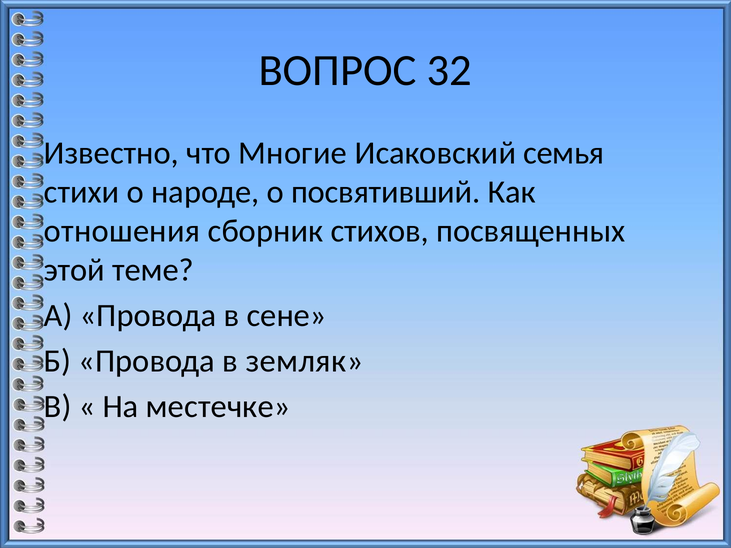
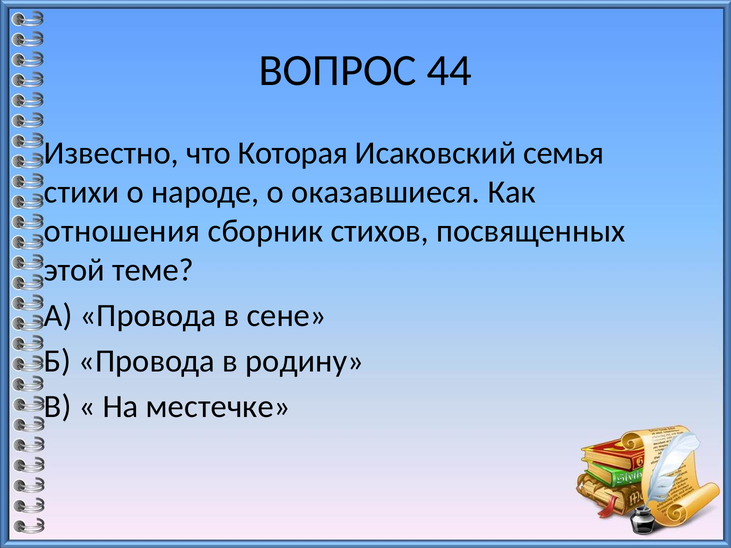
32: 32 -> 44 (449, 71)
Многие: Многие -> Которая (293, 153)
посвятивший: посвятивший -> оказавшиеся (386, 192)
земляк: земляк -> родину (305, 361)
